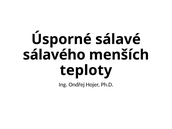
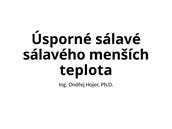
teploty: teploty -> teplota (86, 70)
